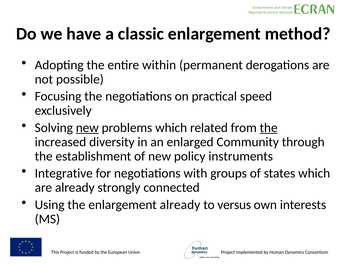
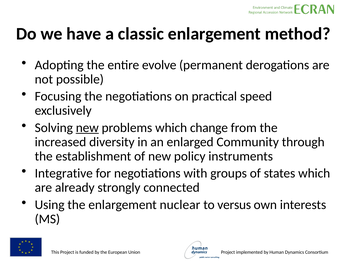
within: within -> evolve (159, 65)
related: related -> change (209, 128)
the underline: present -> none (269, 128)
enlargement already: already -> nuclear (180, 205)
